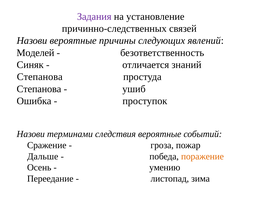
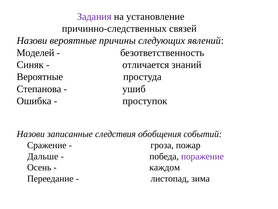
Степанова: Степанова -> Вероятные (40, 77)
терминами: терминами -> записанные (70, 134)
следствия вероятные: вероятные -> обобщения (160, 134)
поражение colour: orange -> purple (202, 156)
умению: умению -> каждом (165, 167)
